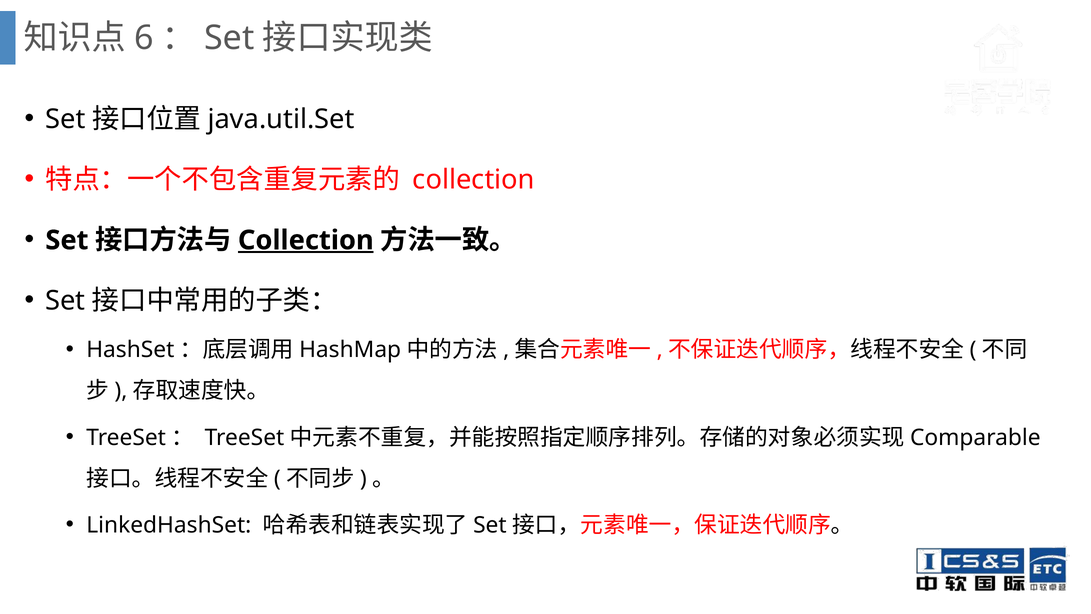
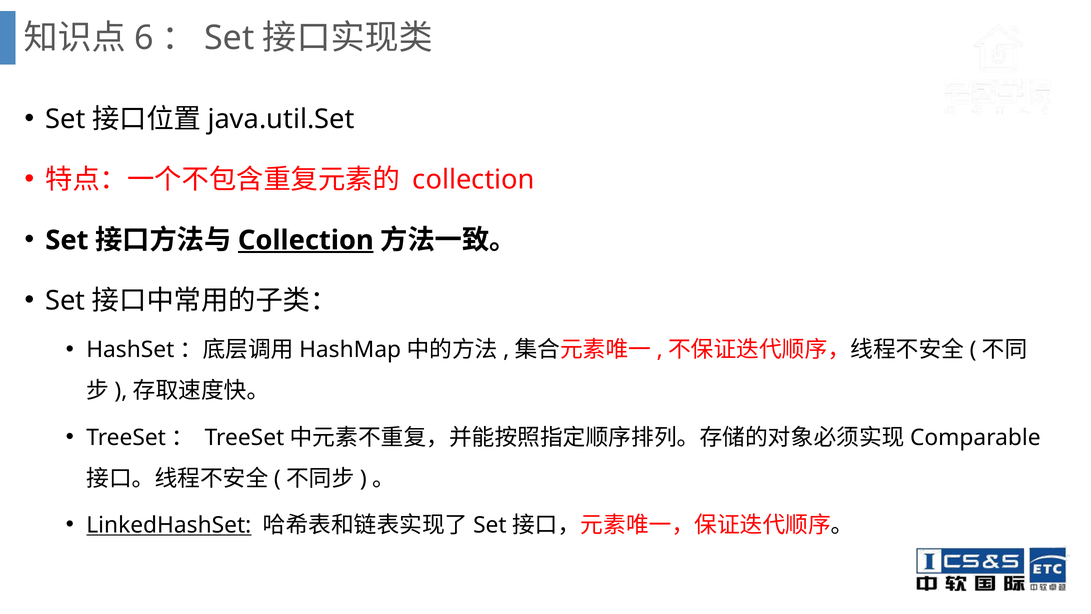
LinkedHashSet underline: none -> present (169, 525)
